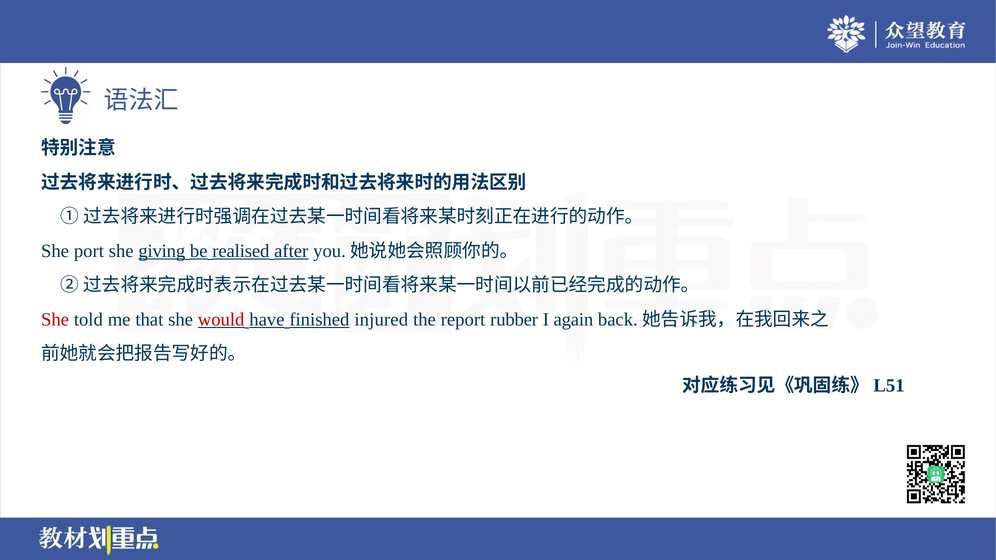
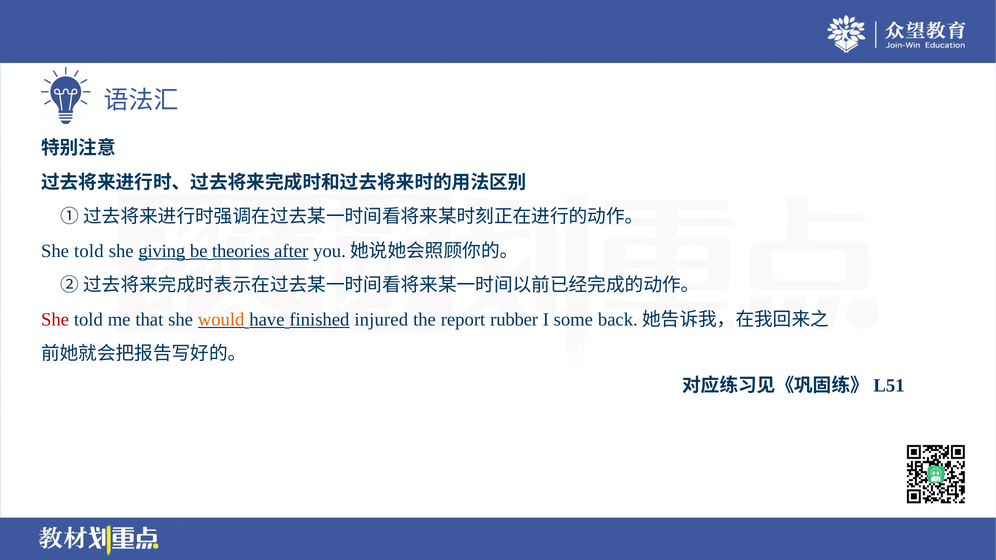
port: port -> told (89, 251)
realised: realised -> theories (241, 251)
would colour: red -> orange (221, 319)
again: again -> some (573, 319)
